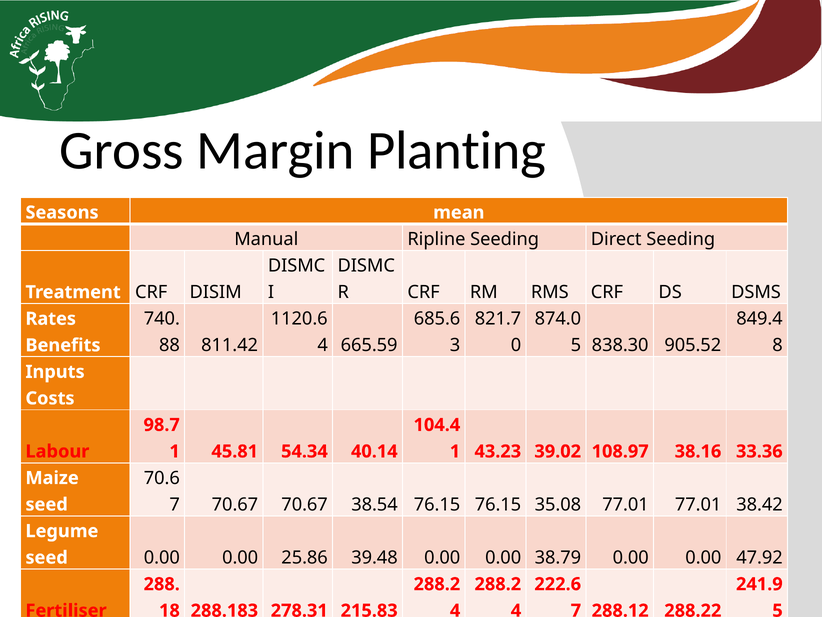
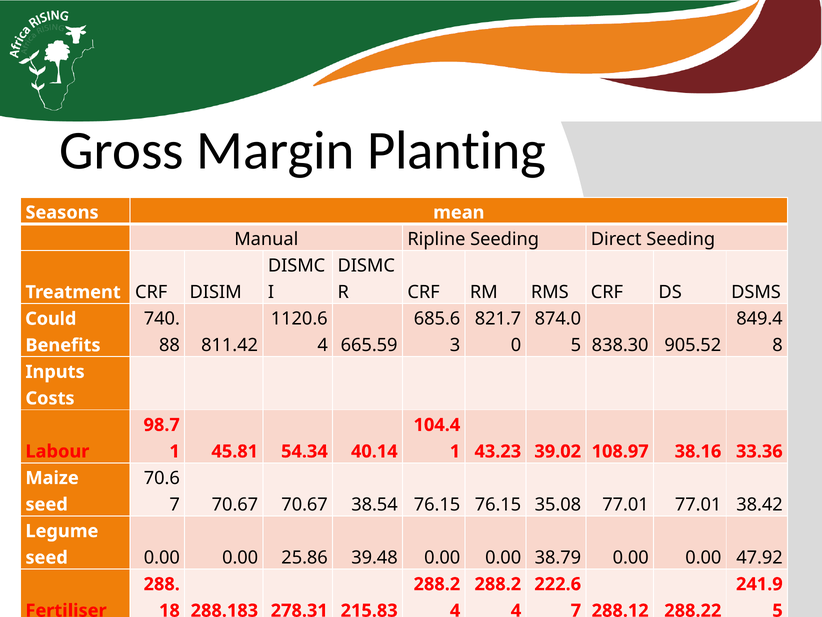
Rates: Rates -> Could (51, 319)
